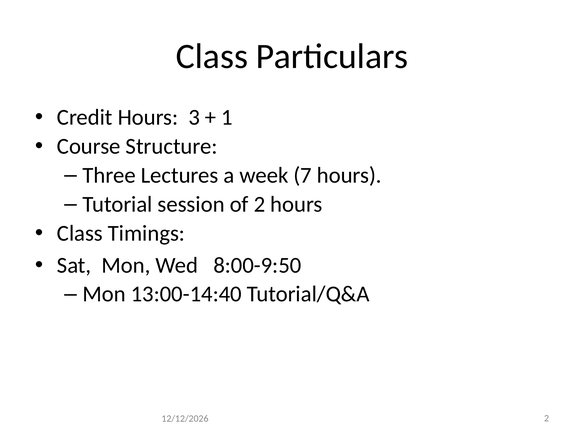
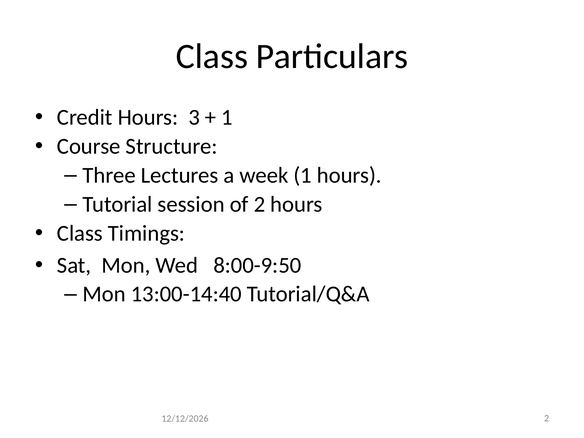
week 7: 7 -> 1 (303, 175)
